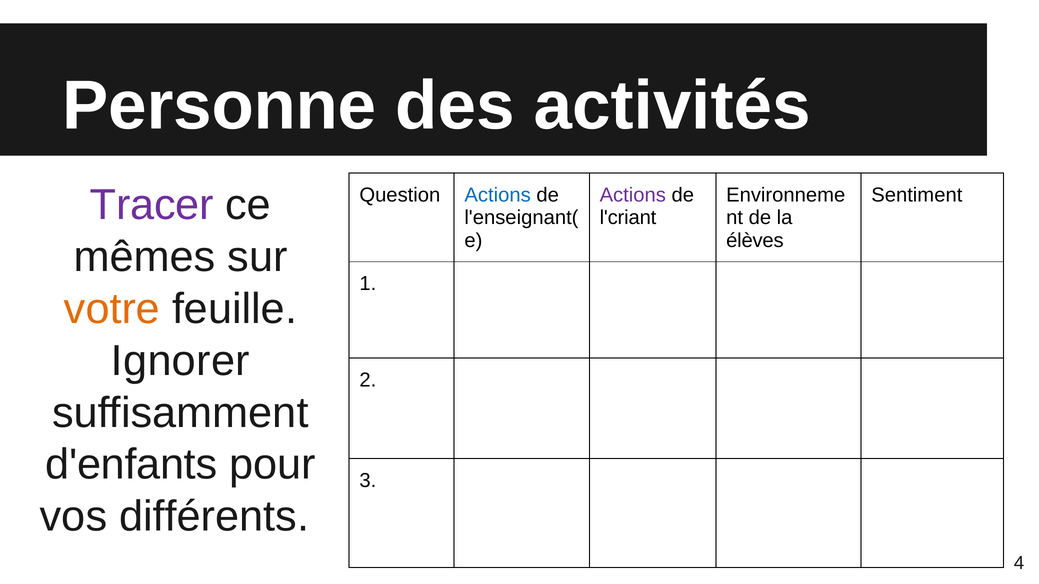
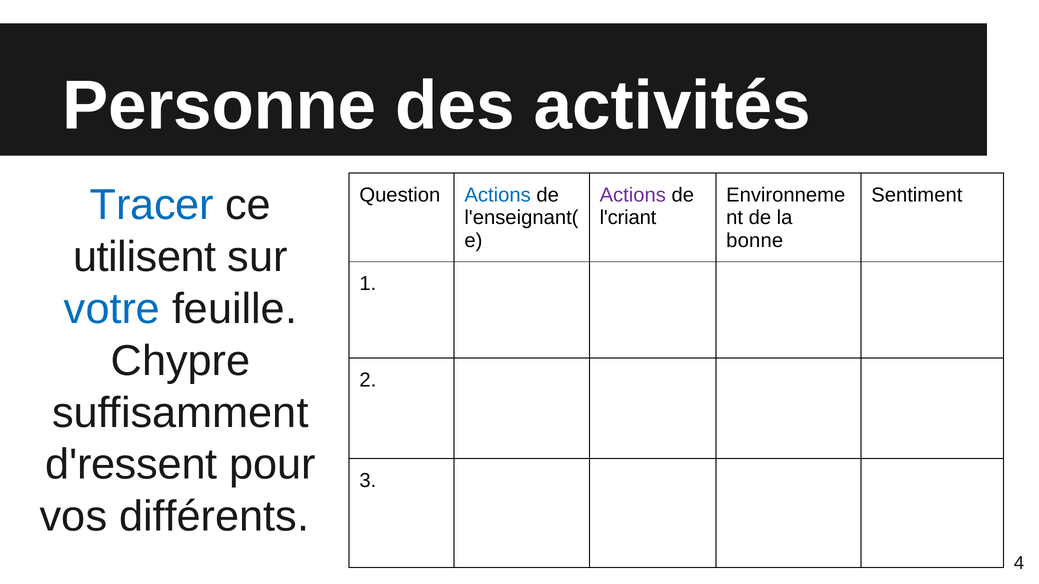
Tracer colour: purple -> blue (152, 205)
élèves: élèves -> bonne (755, 241)
mêmes: mêmes -> utilisent (145, 257)
votre colour: orange -> blue (112, 309)
Ignorer: Ignorer -> Chypre (181, 361)
d'enfants: d'enfants -> d'ressent (131, 465)
